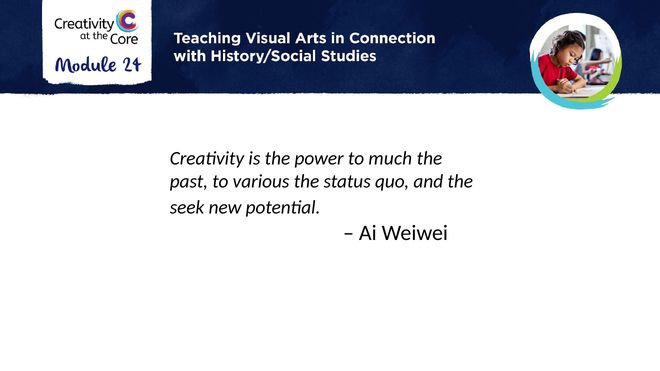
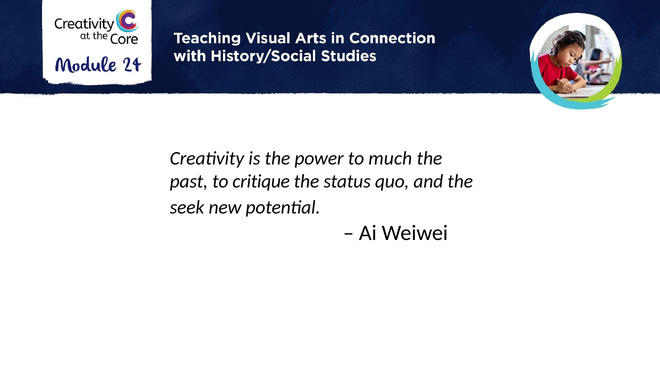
various: various -> critique (261, 182)
